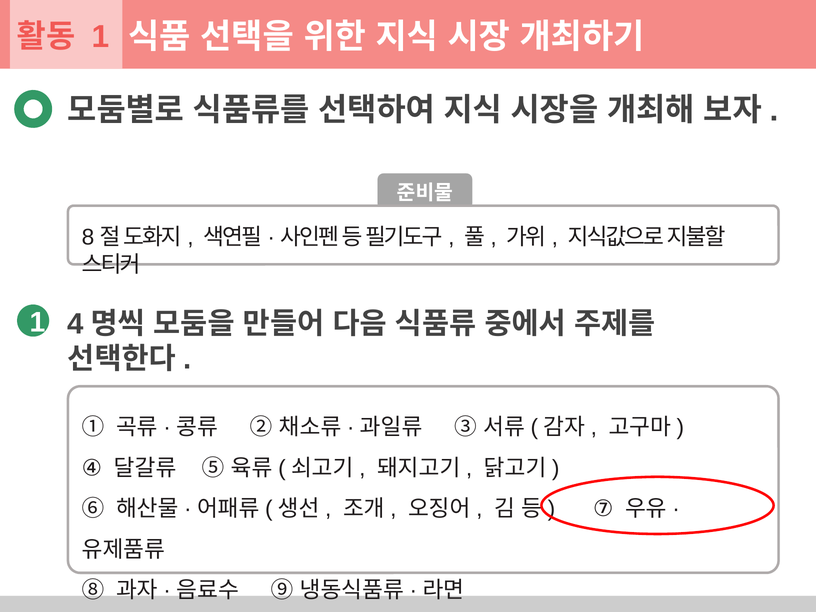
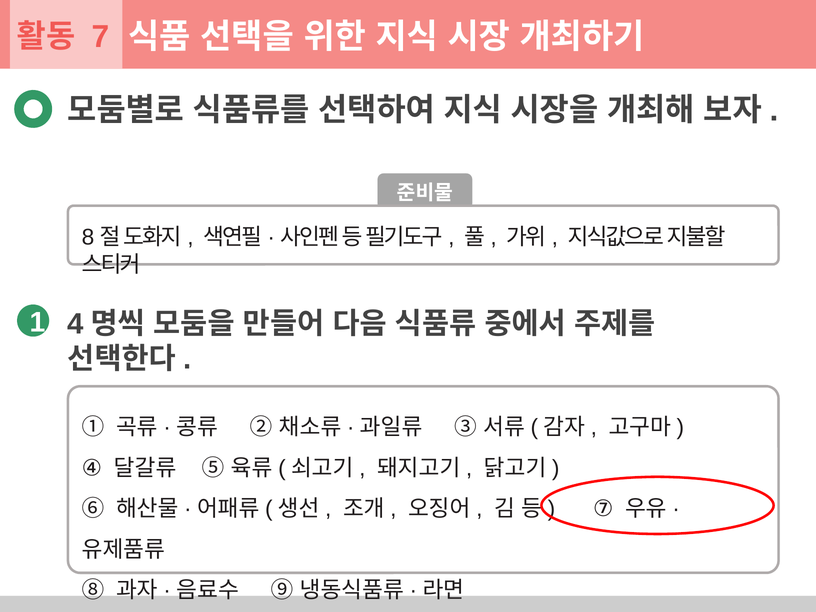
1: 1 -> 7 (100, 37)
